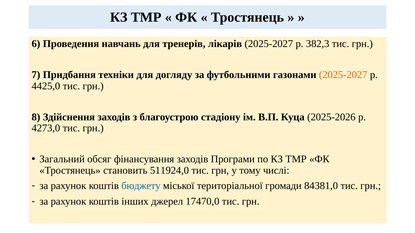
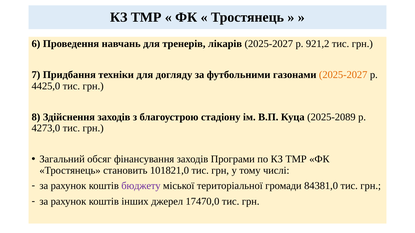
382,3: 382,3 -> 921,2 (318, 44)
2025-2026: 2025-2026 -> 2025-2089 (331, 117)
511924,0: 511924,0 -> 101821,0 (170, 171)
бюджету colour: blue -> purple (141, 186)
